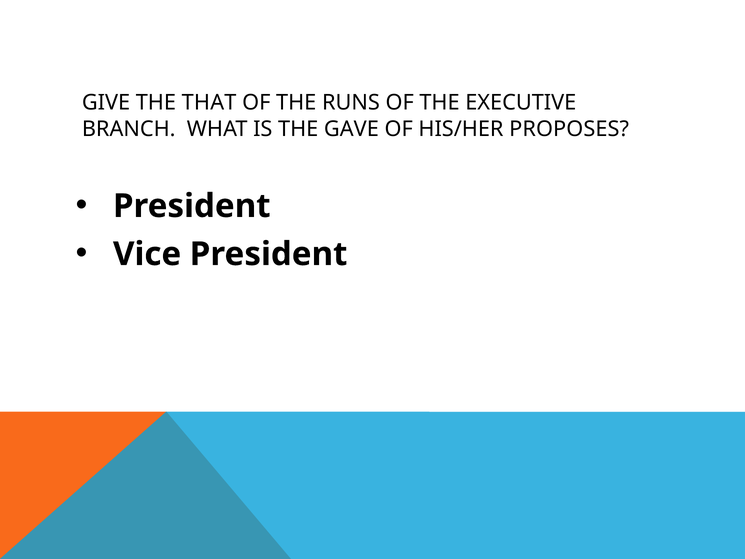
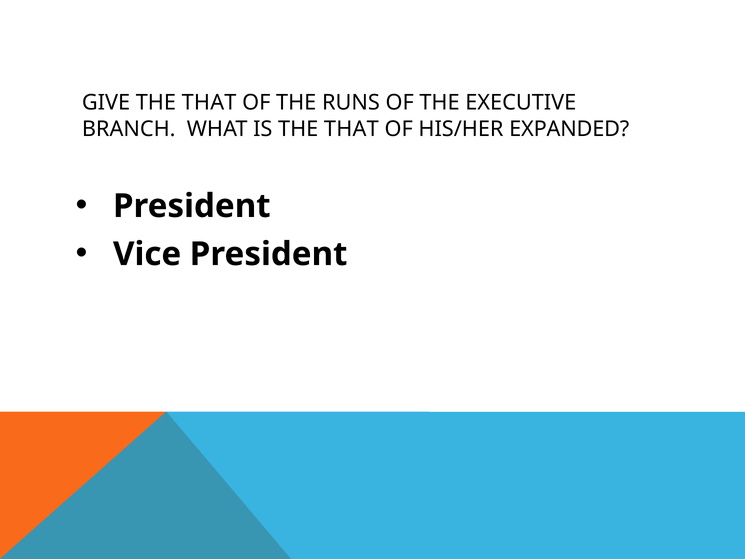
IS THE GAVE: GAVE -> THAT (351, 129)
PROPOSES: PROPOSES -> EXPANDED (569, 129)
